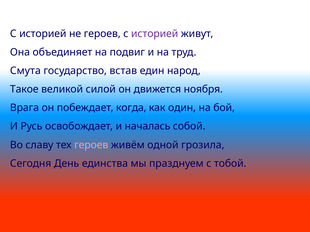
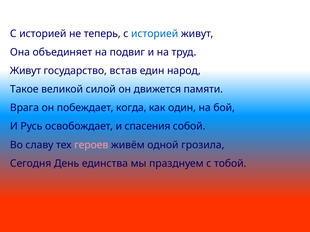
не героев: героев -> теперь (102, 34)
историей colour: purple -> blue (155, 34)
Смута: Смута -> Живут (25, 71)
ноября: ноября -> памяти (203, 89)
началась: началась -> спасения (147, 127)
